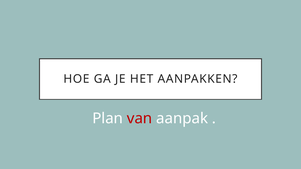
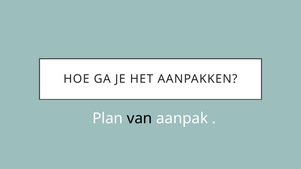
van colour: red -> black (140, 119)
